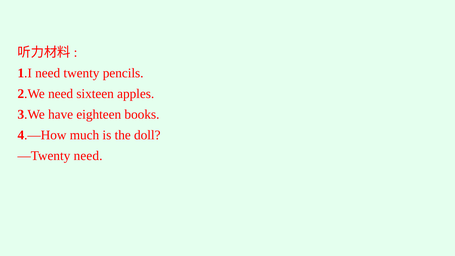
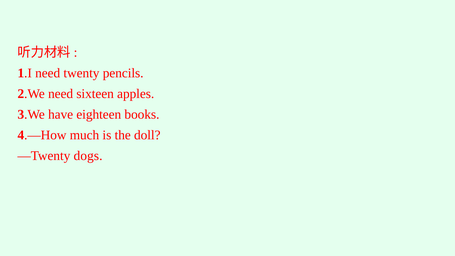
—Twenty need: need -> dogs (88, 156)
